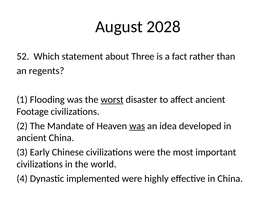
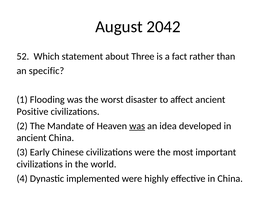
2028: 2028 -> 2042 (164, 27)
regents: regents -> specific (46, 71)
worst underline: present -> none (112, 100)
Footage: Footage -> Positive (32, 112)
